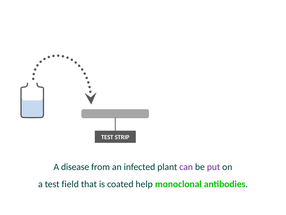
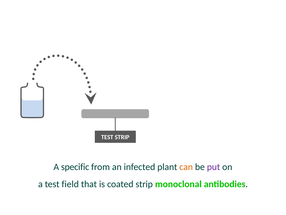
disease: disease -> specific (75, 167)
can colour: purple -> orange (186, 167)
coated help: help -> strip (144, 184)
